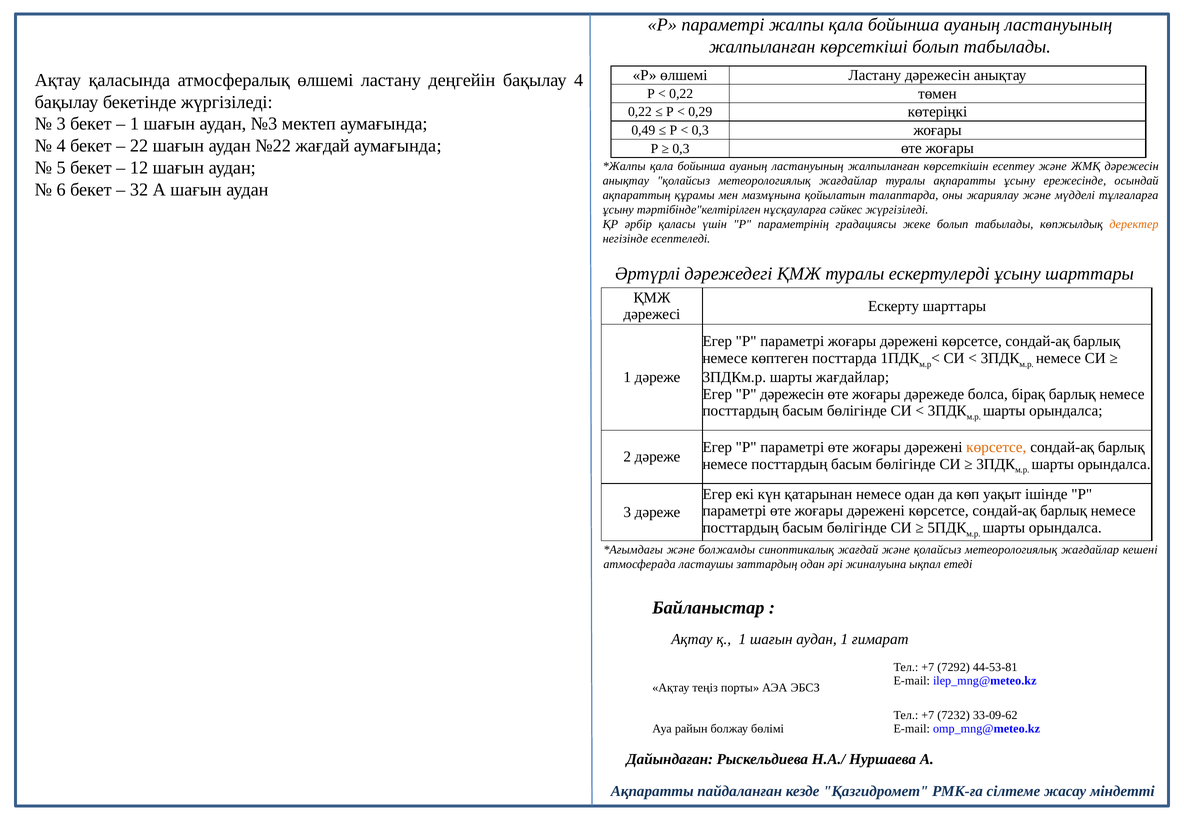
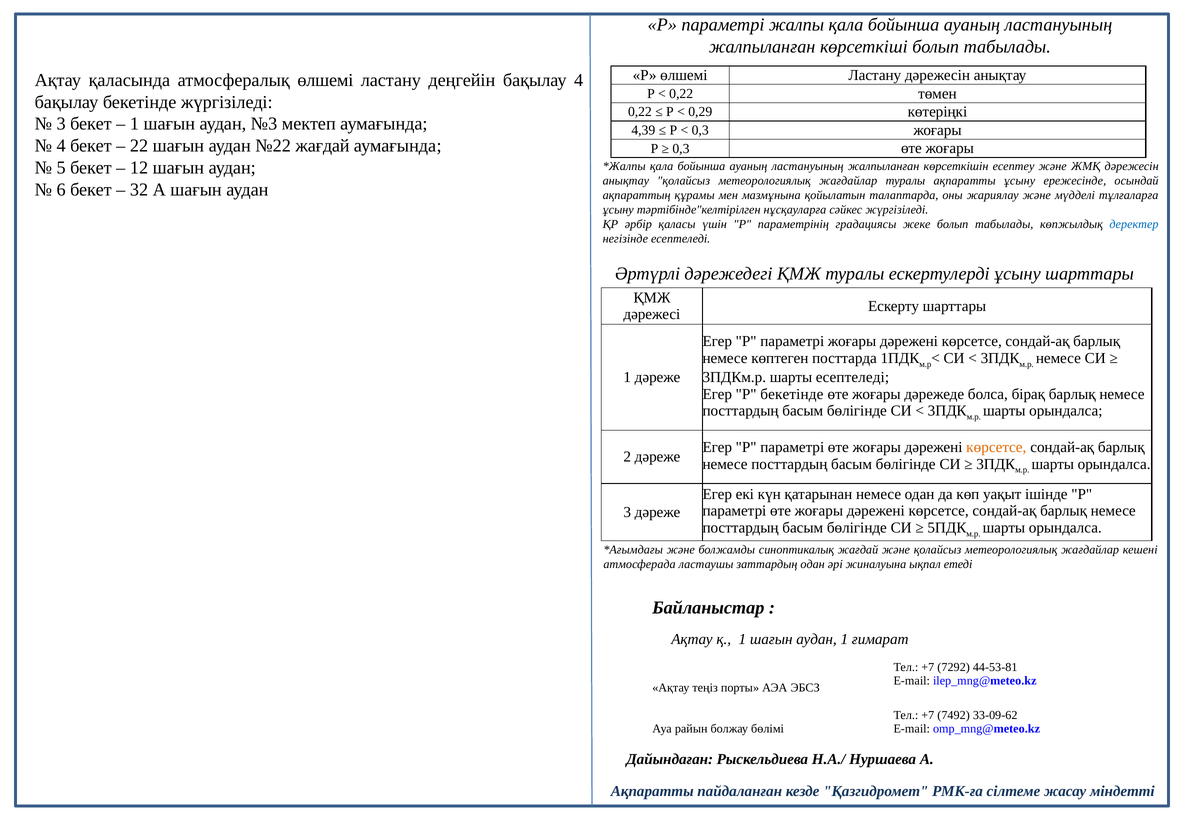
0,49: 0,49 -> 4,39 (643, 130)
деректер colour: orange -> blue (1134, 224)
шарты жағдайлар: жағдайлар -> есептеледі (853, 377)
P дәрежесін: дәрежесін -> бекетінде (792, 394)
7232: 7232 -> 7492 (954, 715)
